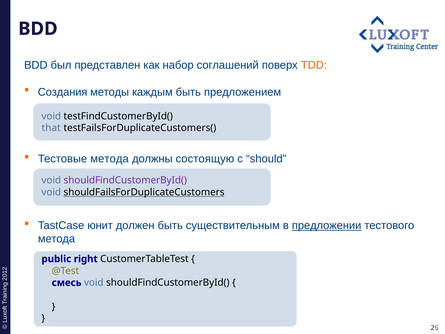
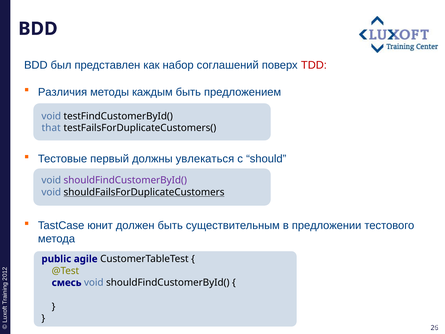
TDD colour: orange -> red (314, 65)
Создания: Создания -> Различия (63, 92)
Тестовые метода: метода -> первый (110, 159)
состоящую: состоящую -> увлекаться (205, 159)
предложении underline: present -> none (327, 225)
right: right -> agile (86, 259)
